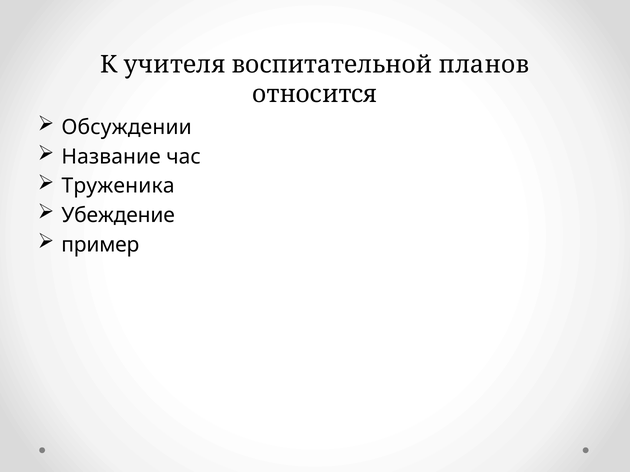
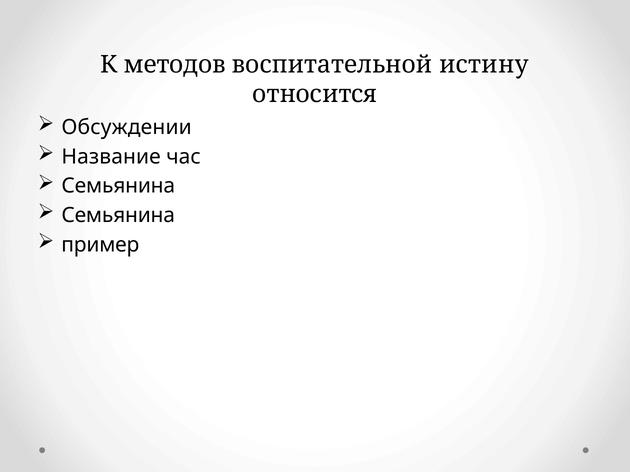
учителя: учителя -> методов (175, 65)
планов: планов -> истину (484, 65)
Труженика: Труженика -> Семьянина (118, 186)
Убеждение: Убеждение -> Семьянина (118, 216)
